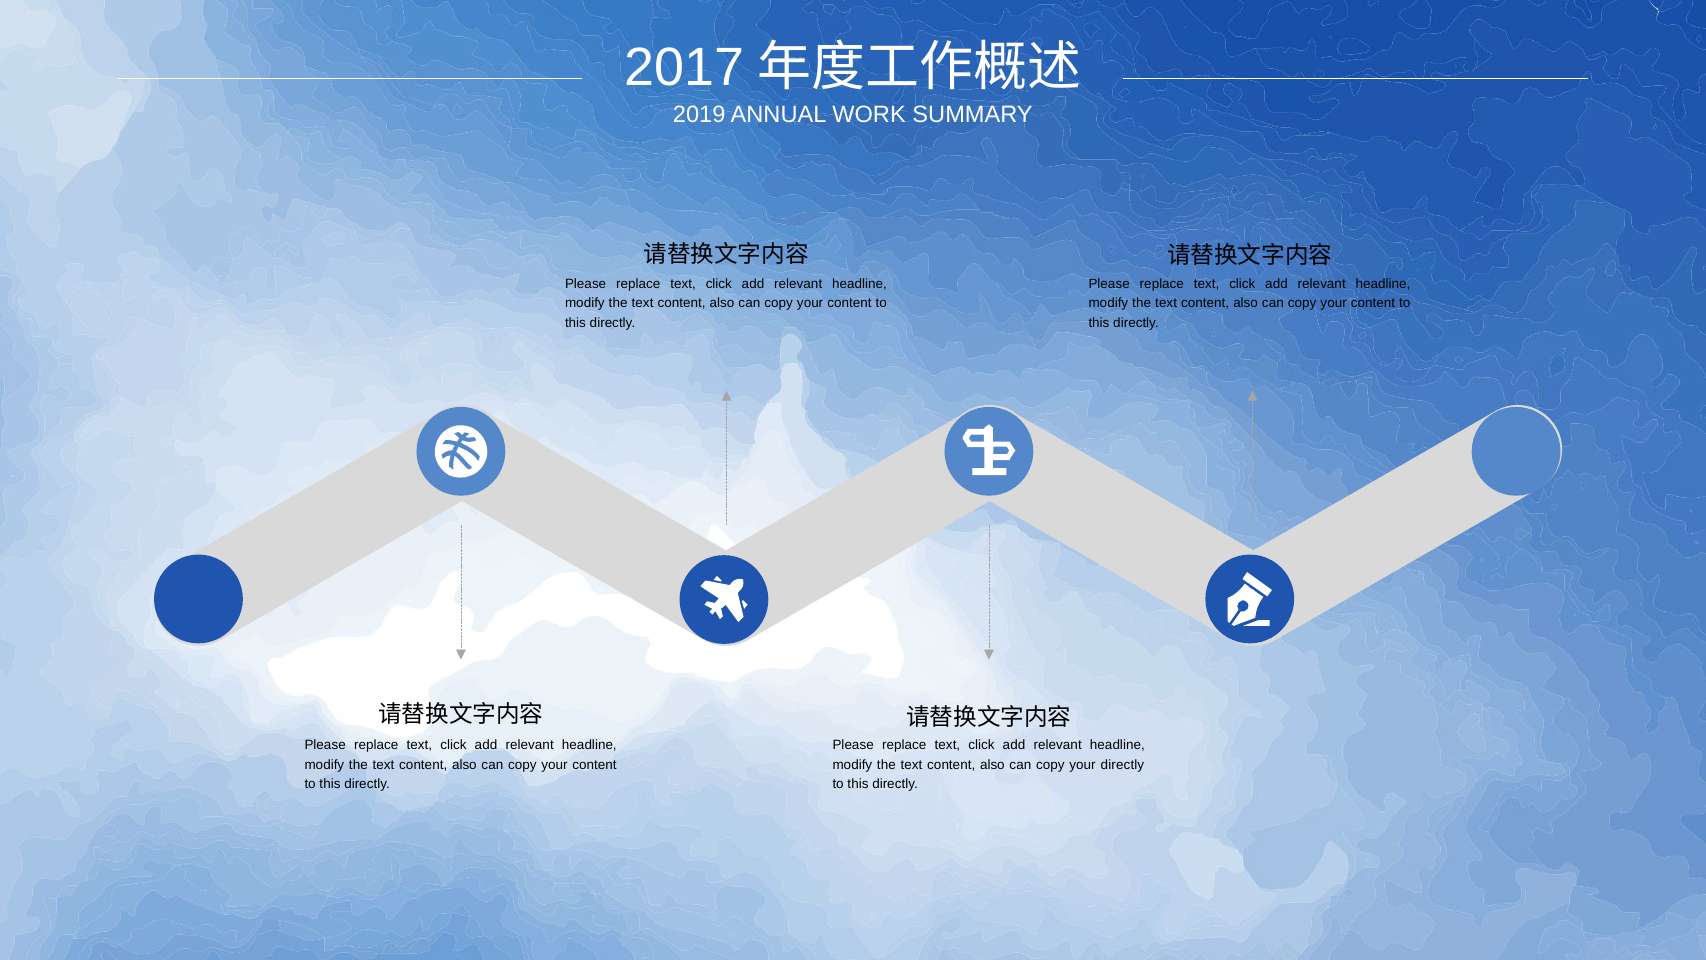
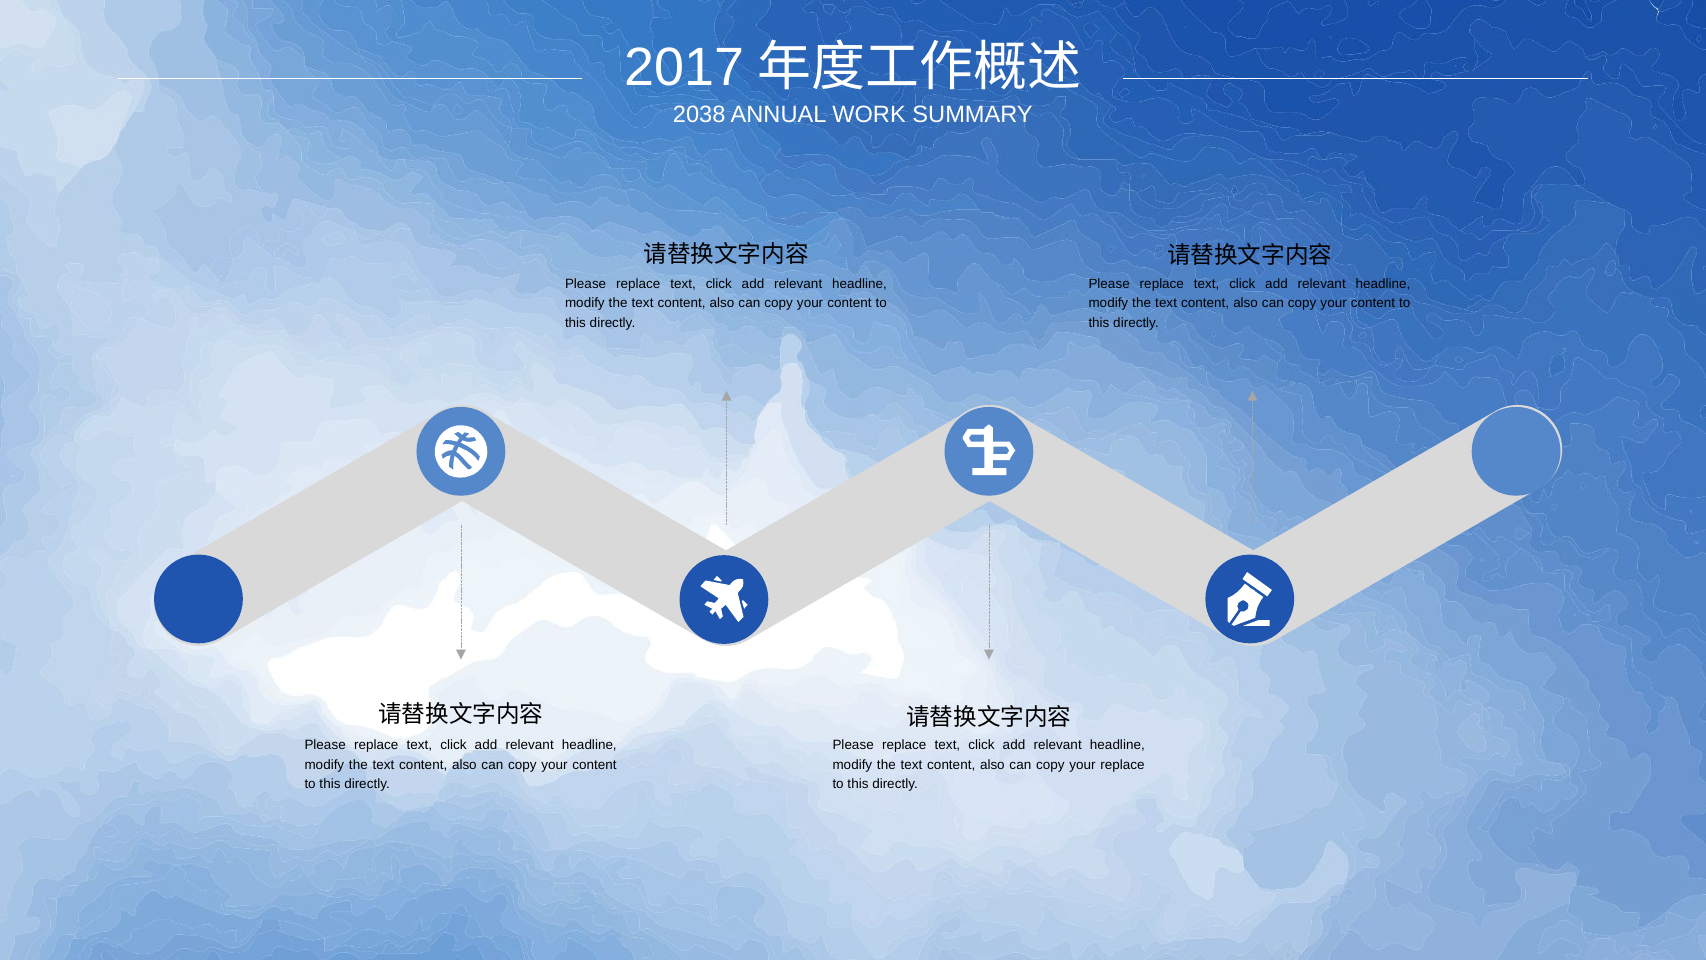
2019: 2019 -> 2038 (699, 114)
your directly: directly -> replace (1123, 764)
